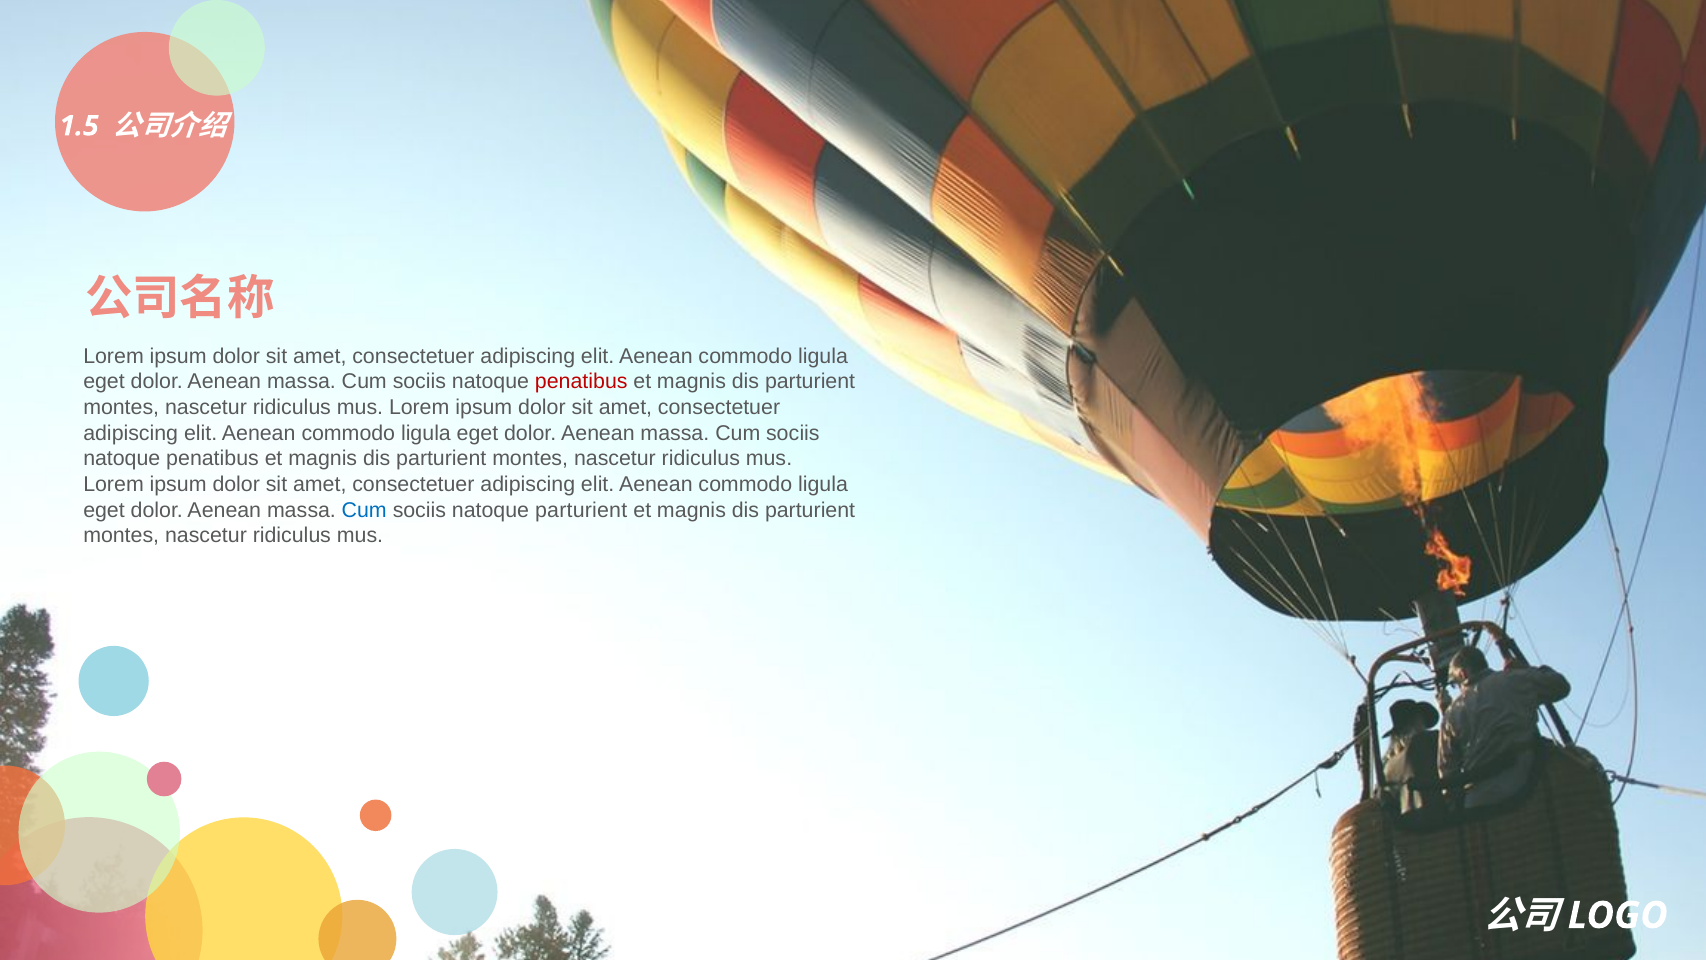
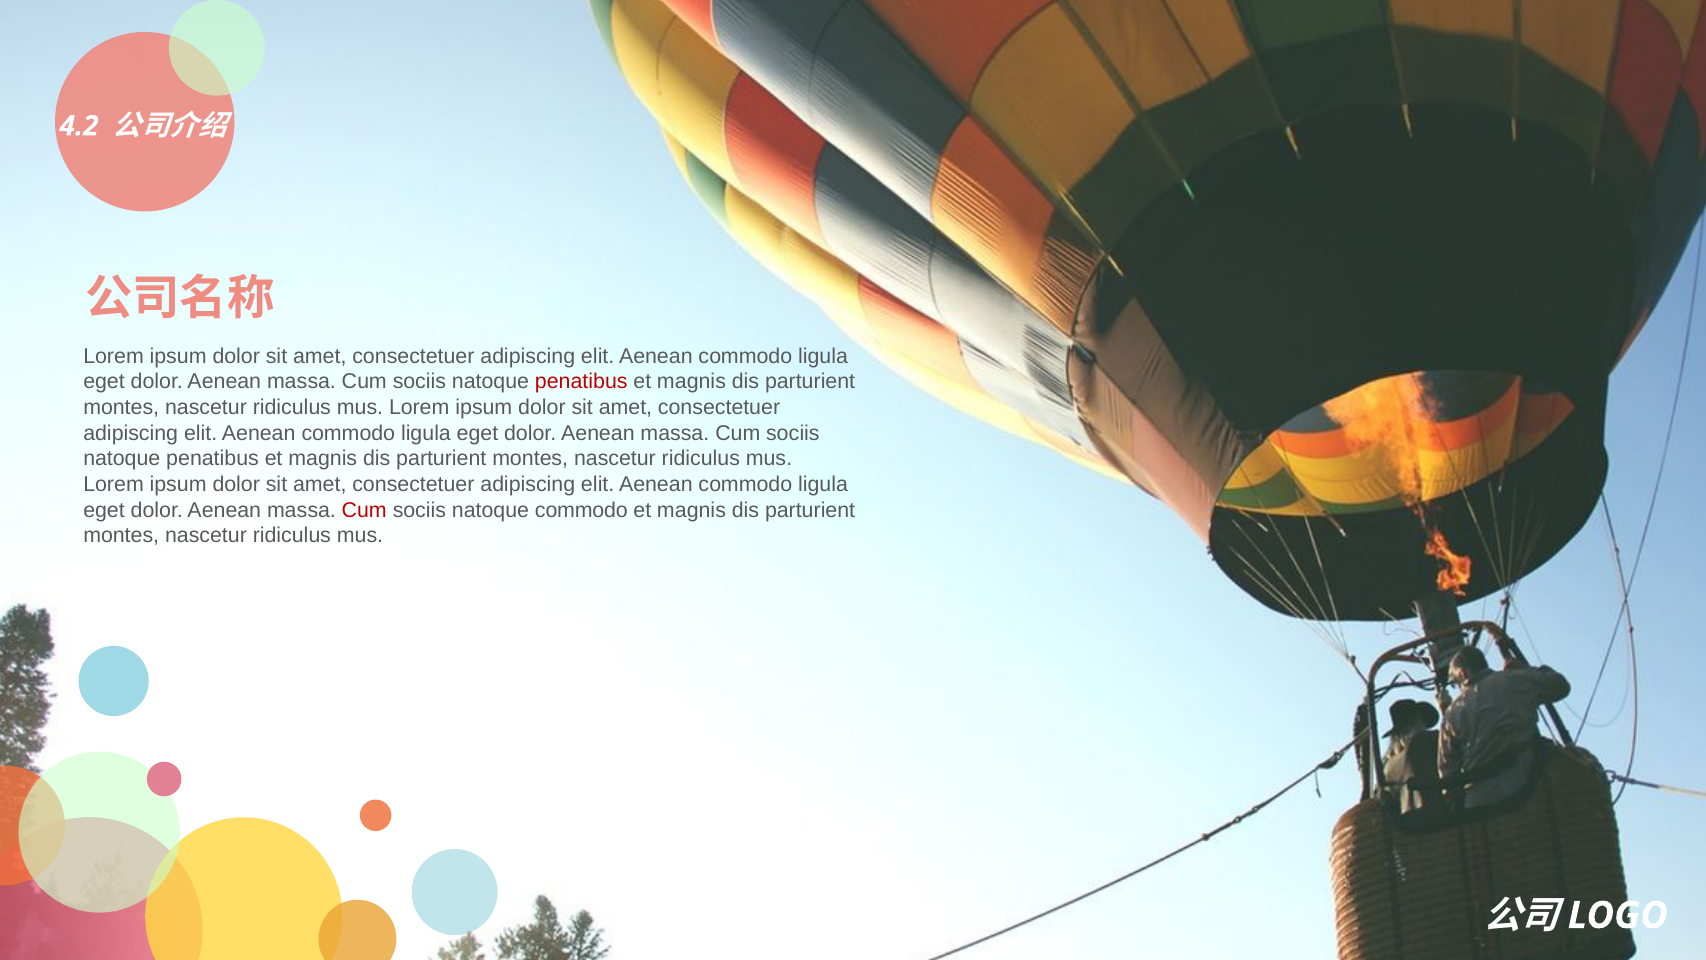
1.5: 1.5 -> 4.2 (79, 126)
Cum colour: blue -> red (364, 510)
natoque parturient: parturient -> commodo (581, 510)
